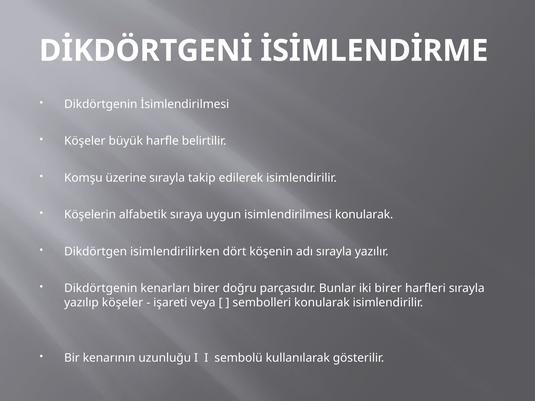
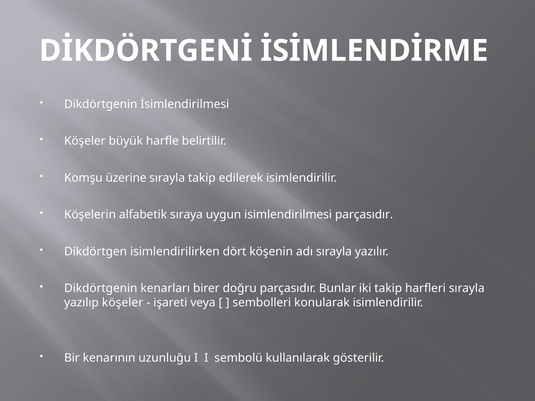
isimlendirilmesi konularak: konularak -> parçasıdır (364, 215)
iki birer: birer -> takip (388, 289)
